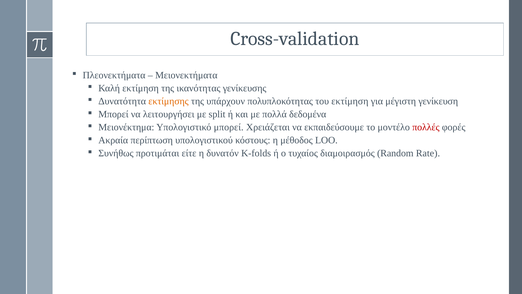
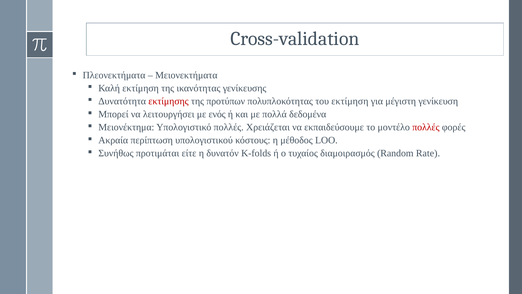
εκτίμησης colour: orange -> red (169, 101)
υπάρχουν: υπάρχουν -> προτύπων (226, 101)
split: split -> ενός (217, 114)
Υπολογιστικό μπορεί: μπορεί -> πολλές (229, 127)
